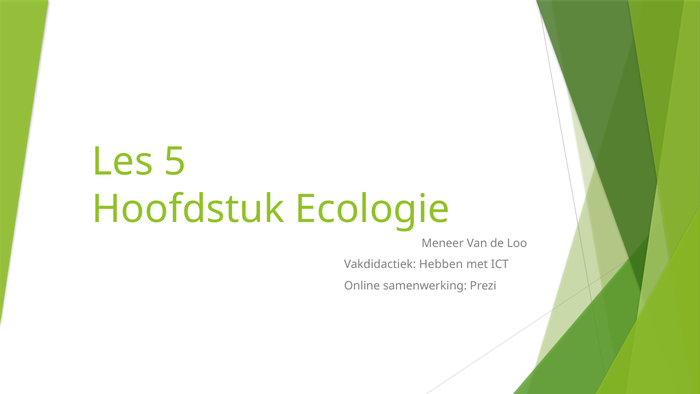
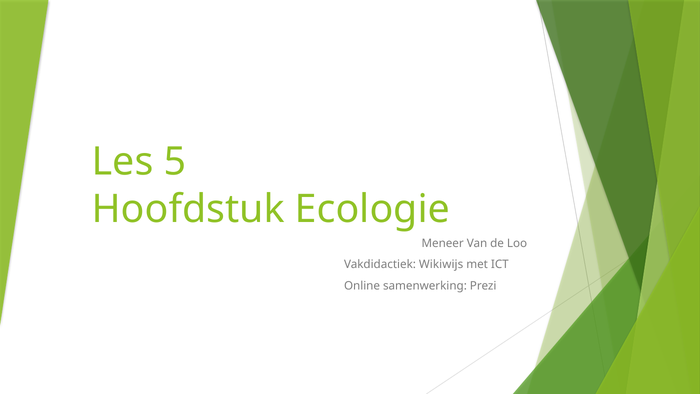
Hebben: Hebben -> Wikiwijs (441, 264)
